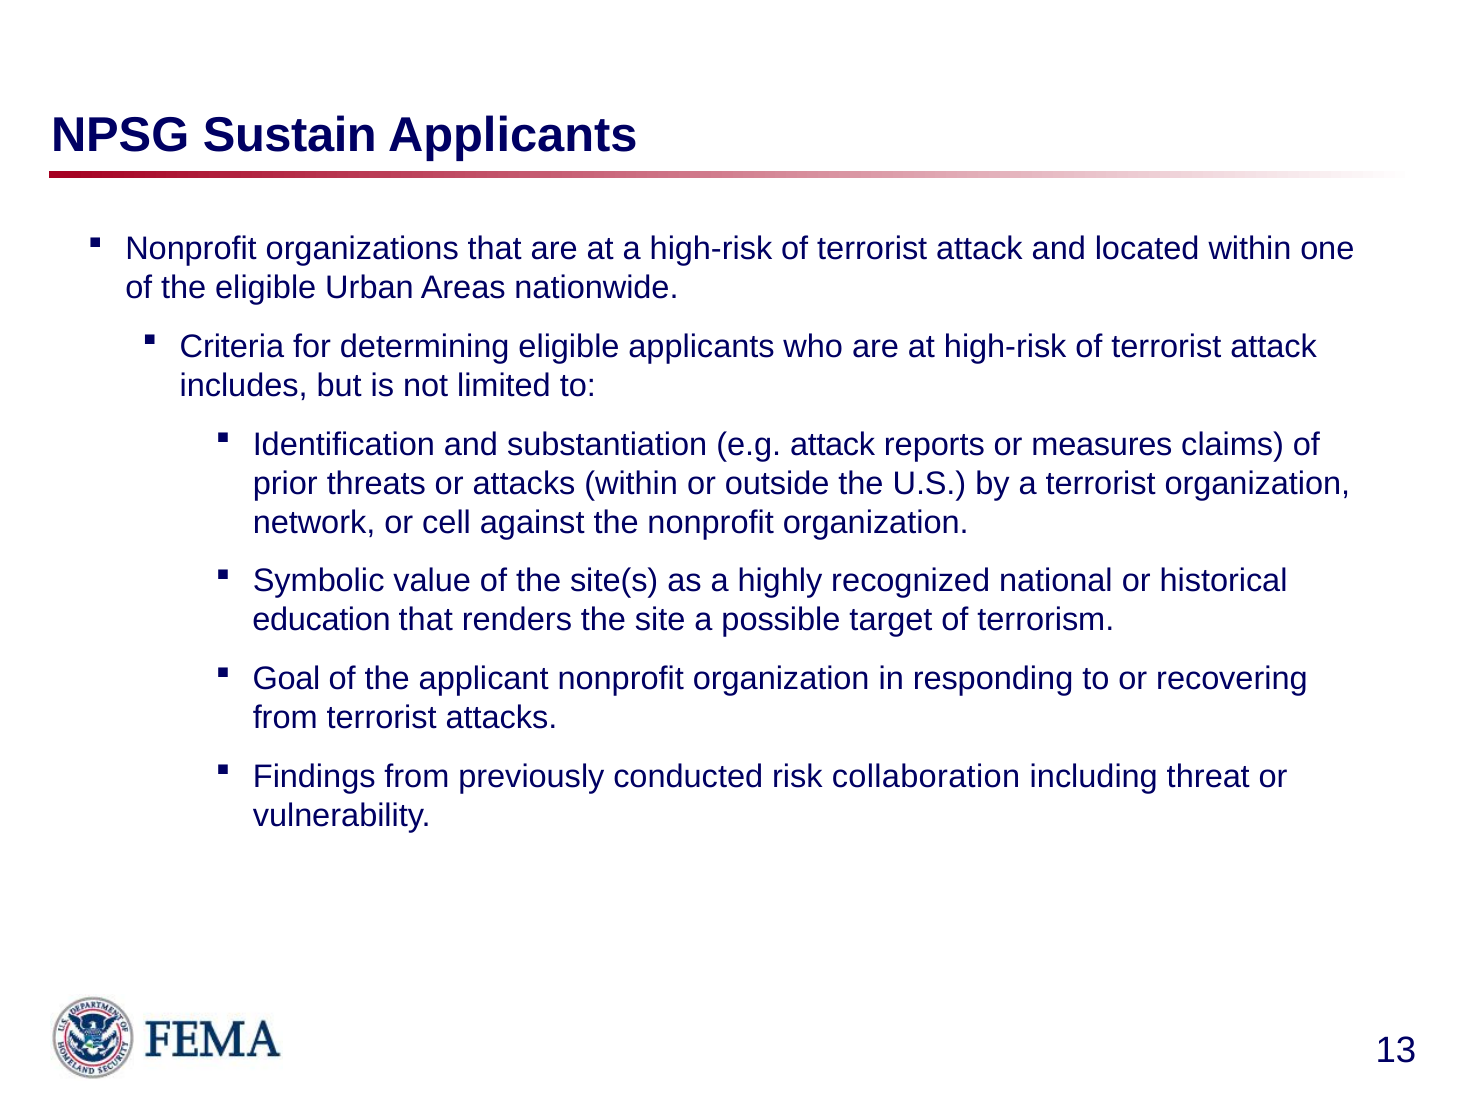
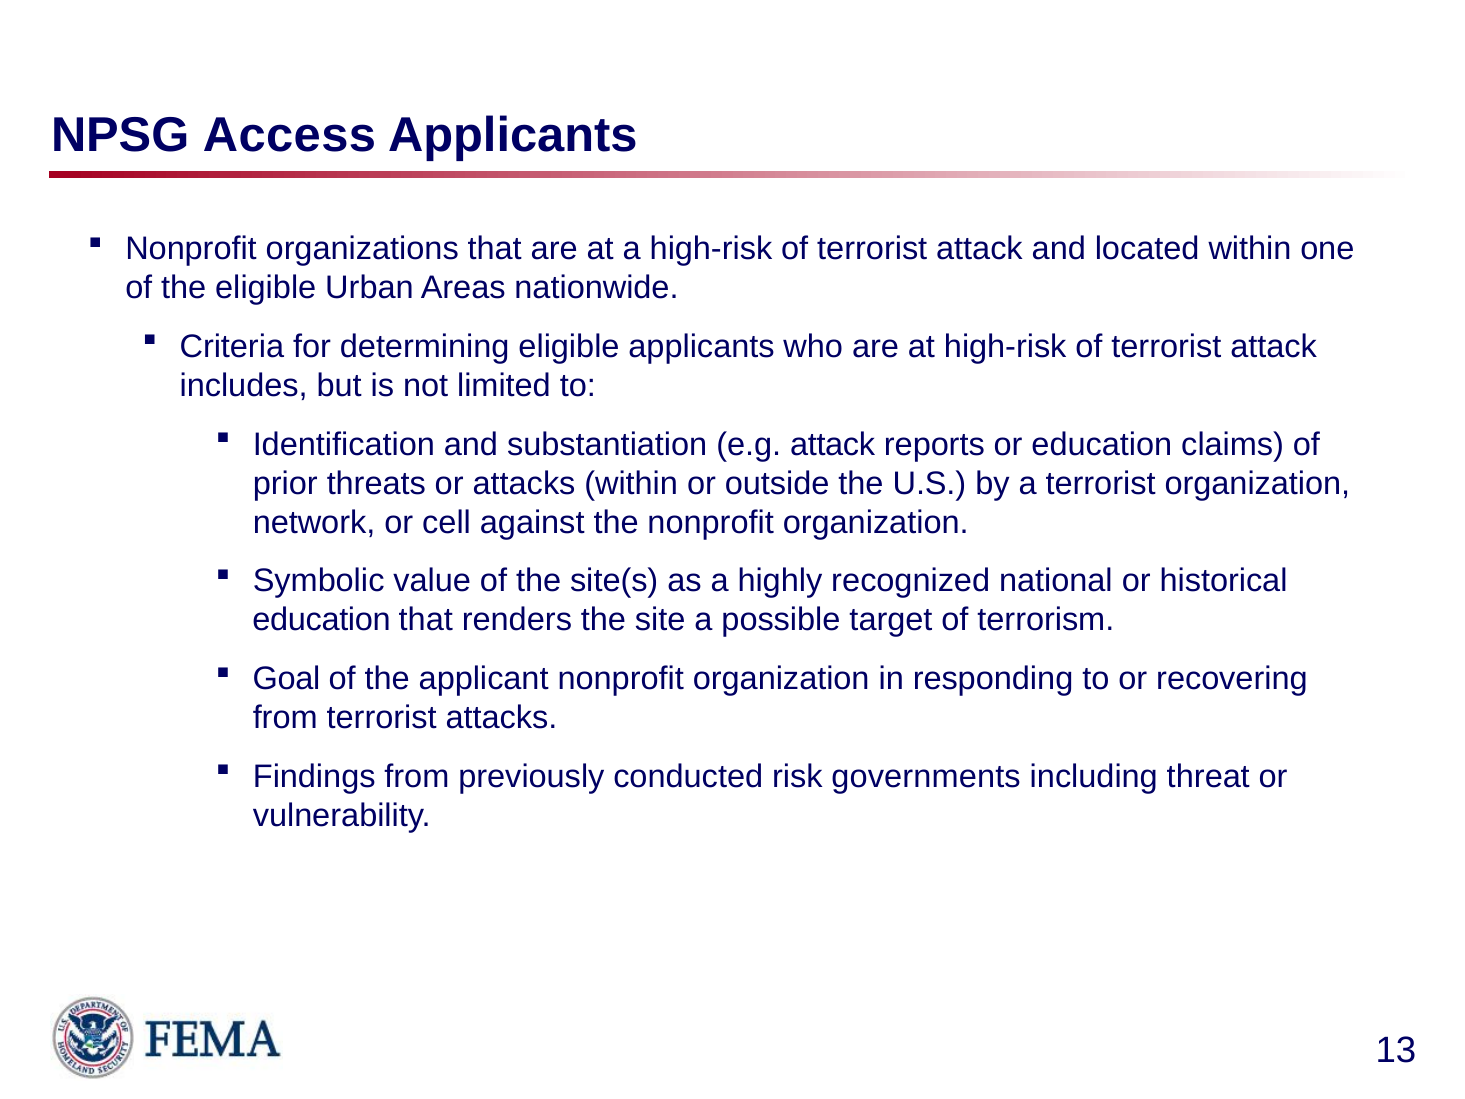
Sustain: Sustain -> Access (289, 135)
or measures: measures -> education (1102, 444)
collaboration: collaboration -> governments (926, 776)
